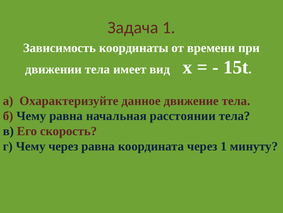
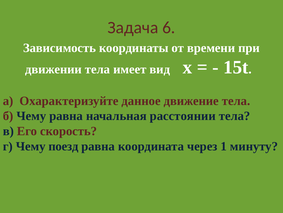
Задача 1: 1 -> 6 (169, 27)
Чему через: через -> поезд (63, 146)
